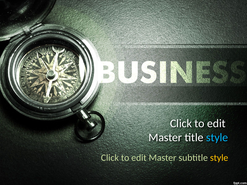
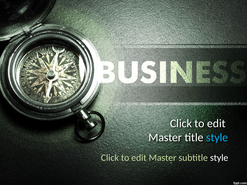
style colour: yellow -> white (219, 158)
